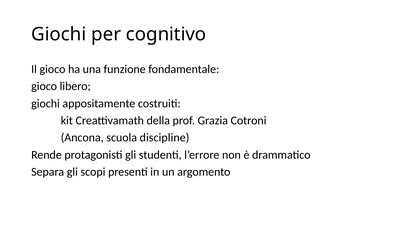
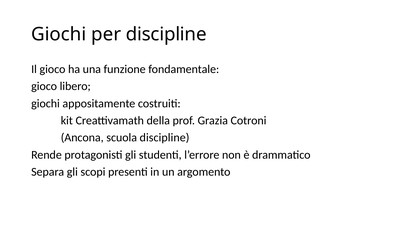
per cognitivo: cognitivo -> discipline (166, 34)
